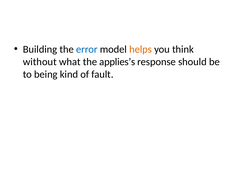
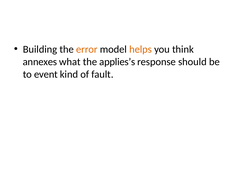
error colour: blue -> orange (87, 49)
without: without -> annexes (40, 62)
being: being -> event (46, 74)
